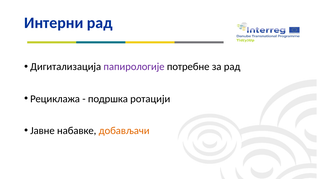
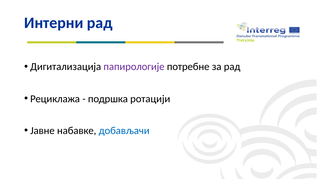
добављачи colour: orange -> blue (124, 131)
